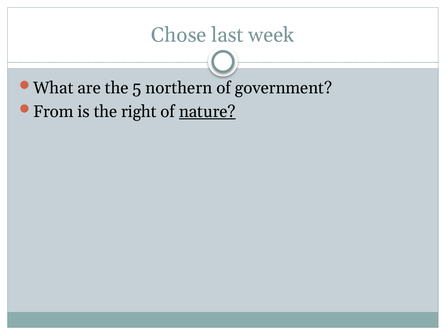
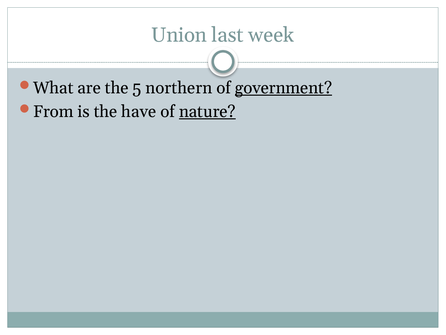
Chose: Chose -> Union (179, 35)
government underline: none -> present (284, 88)
right: right -> have (139, 111)
